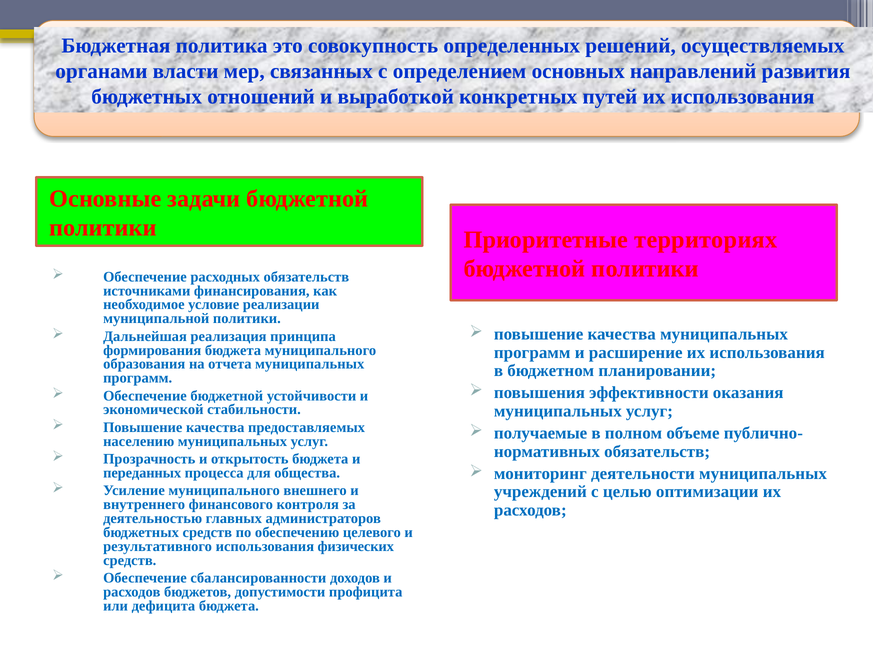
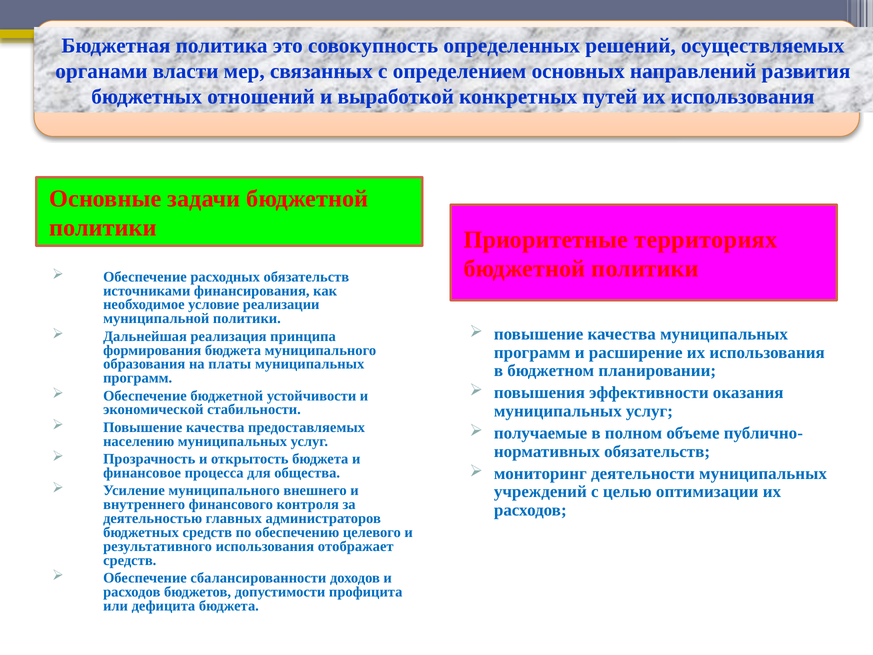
отчета: отчета -> платы (230, 364)
переданных: переданных -> финансовое (142, 473)
физических: физических -> отображает (356, 546)
